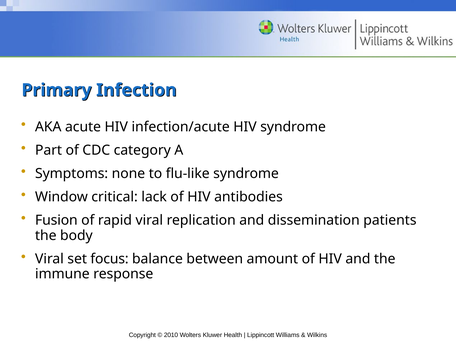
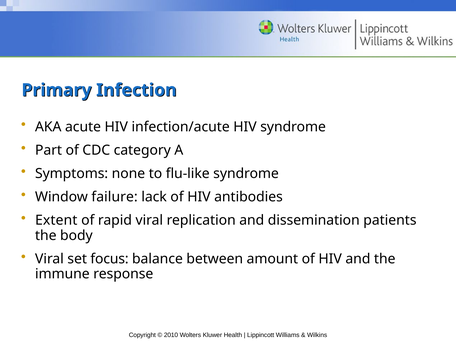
critical: critical -> failure (115, 197)
Fusion: Fusion -> Extent (56, 220)
